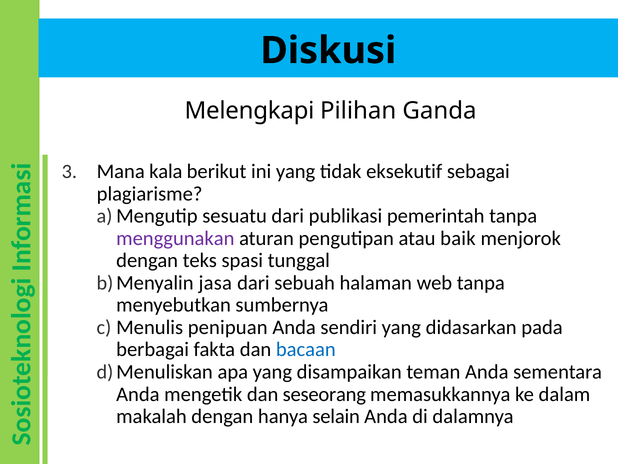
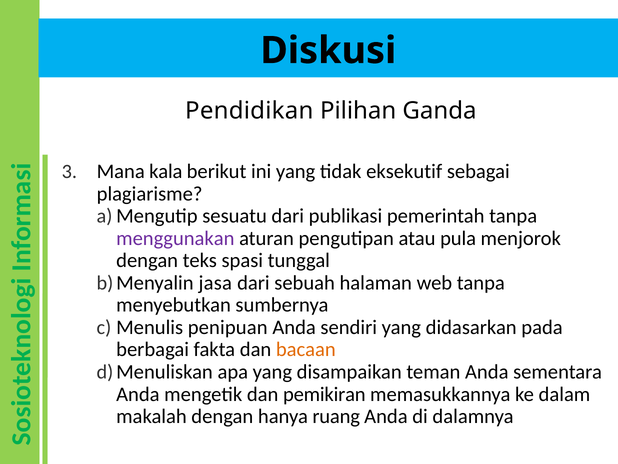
Melengkapi: Melengkapi -> Pendidikan (249, 111)
baik: baik -> pula (458, 238)
bacaan colour: blue -> orange (306, 349)
seseorang: seseorang -> pemikiran (324, 394)
selain: selain -> ruang (336, 416)
